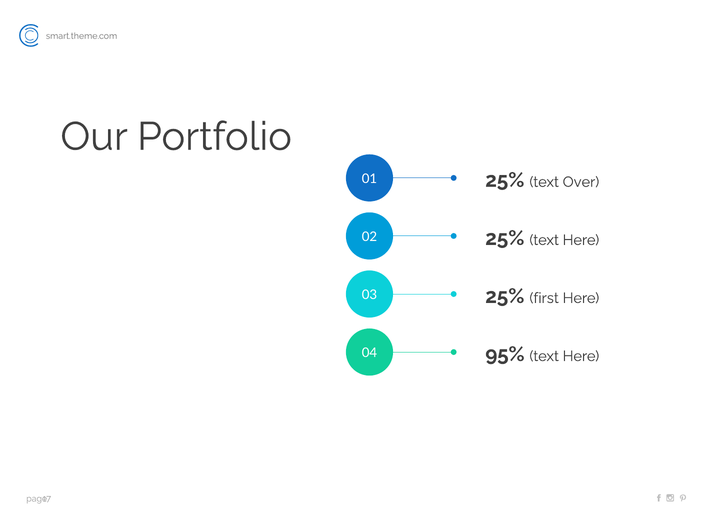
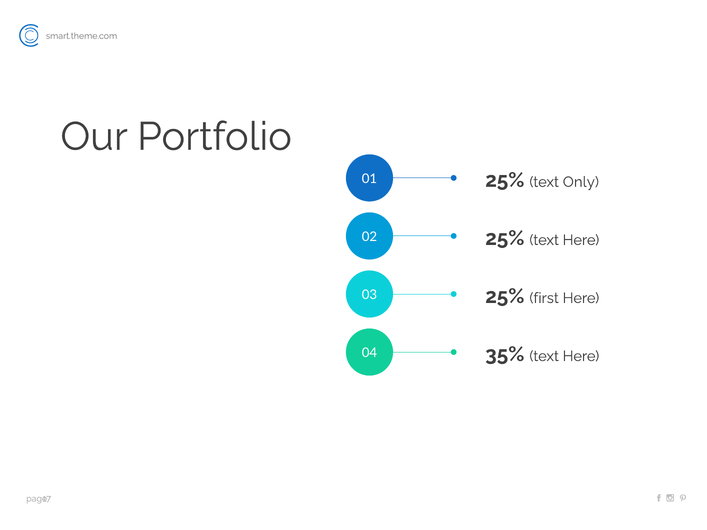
Over: Over -> Only (581, 182)
95%: 95% -> 35% (505, 354)
